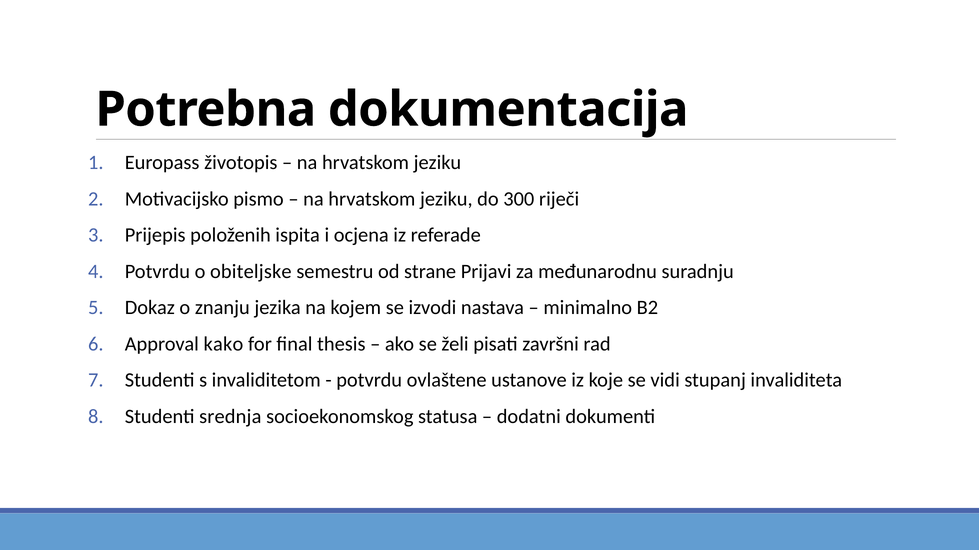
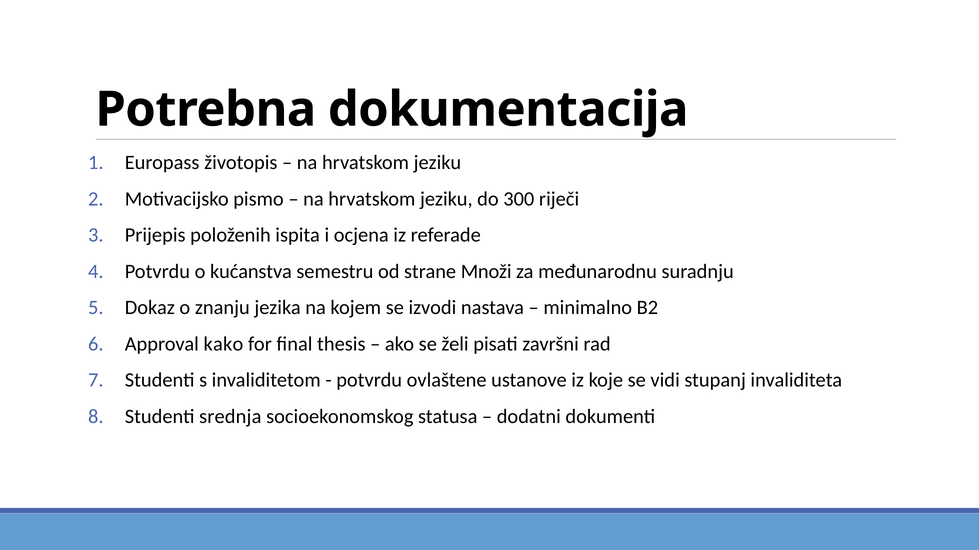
obiteljske: obiteljske -> kućanstva (251, 272)
Prijavi: Prijavi -> Množi (486, 272)
